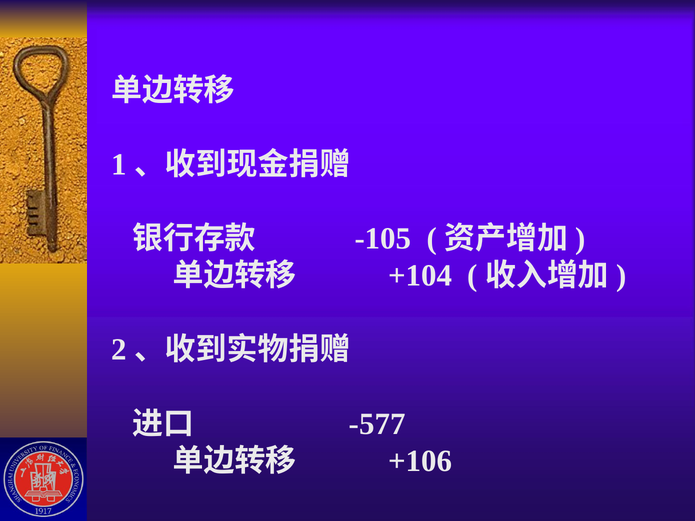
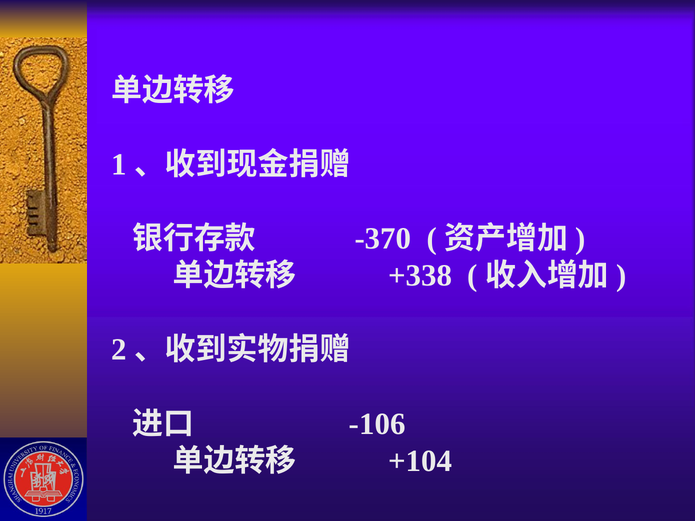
-105: -105 -> -370 (383, 239)
+104: +104 -> +338 (420, 276)
-577: -577 -> -106 (377, 424)
+106: +106 -> +104 (420, 461)
